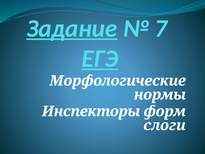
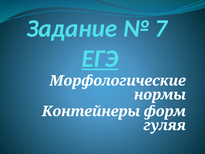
Задание underline: present -> none (72, 28)
Инспекторы: Инспекторы -> Контейнеры (91, 111)
слоги: слоги -> гуляя (165, 125)
